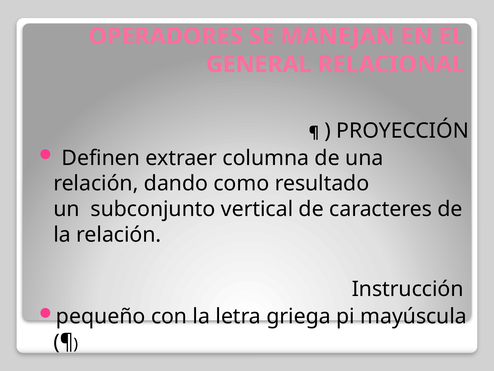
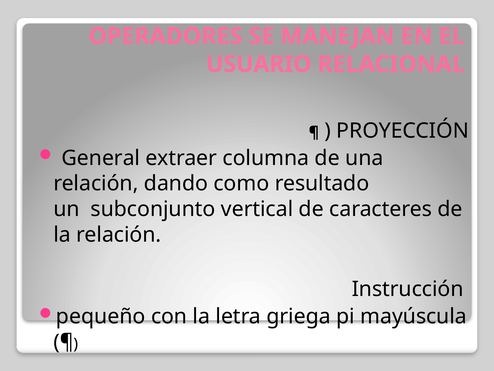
GENERAL: GENERAL -> USUARIO (259, 64)
Definen: Definen -> General (101, 158)
